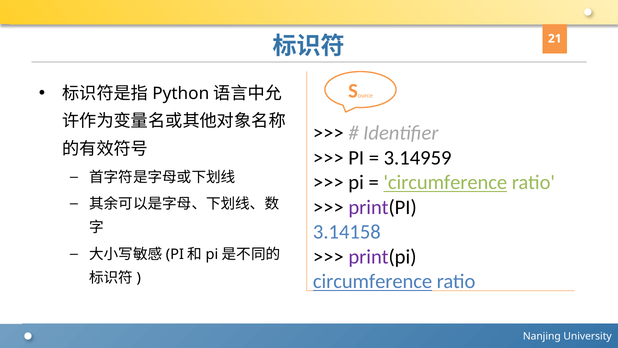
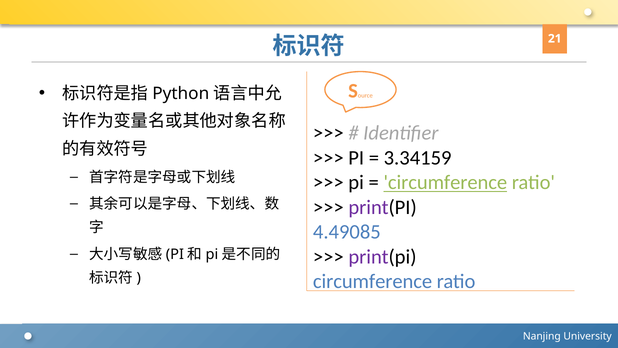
3.14959: 3.14959 -> 3.34159 (418, 158)
3.14158: 3.14158 -> 4.49085 (347, 232)
circumference underline: present -> none (373, 281)
